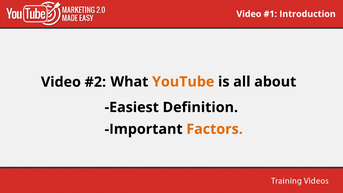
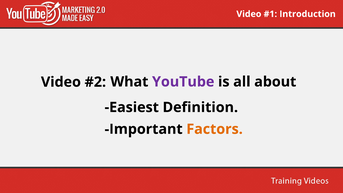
YouTube colour: orange -> purple (183, 82)
